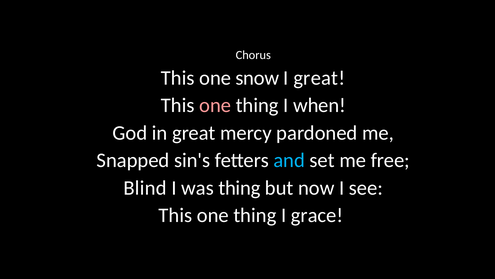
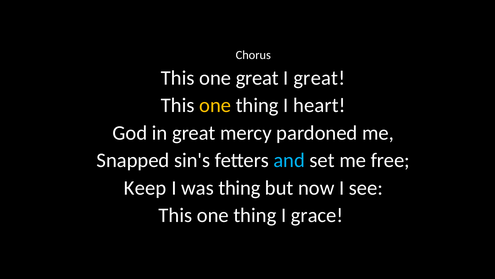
one snow: snow -> great (257, 78)
one colour: pink -> yellow (215, 105)
when: when -> heart (319, 105)
Blind: Blind -> Keep (145, 188)
